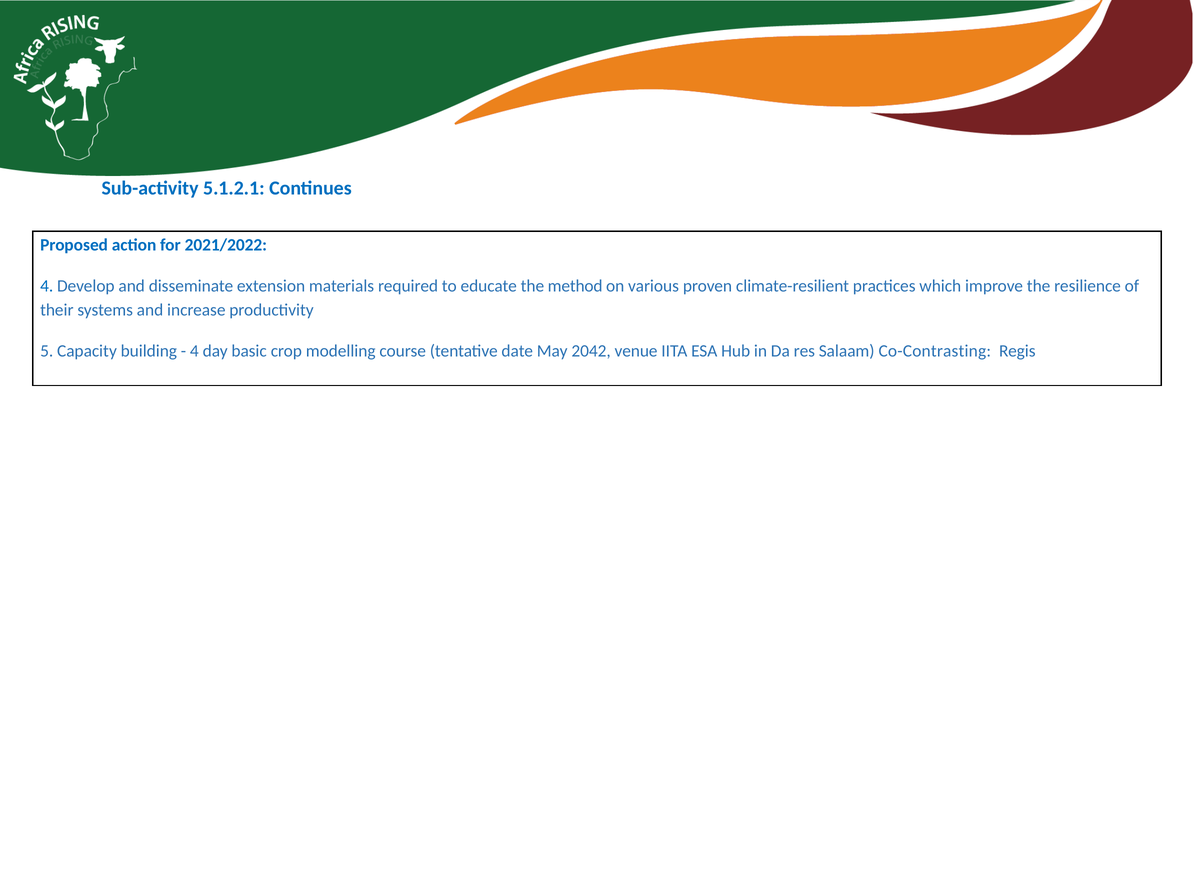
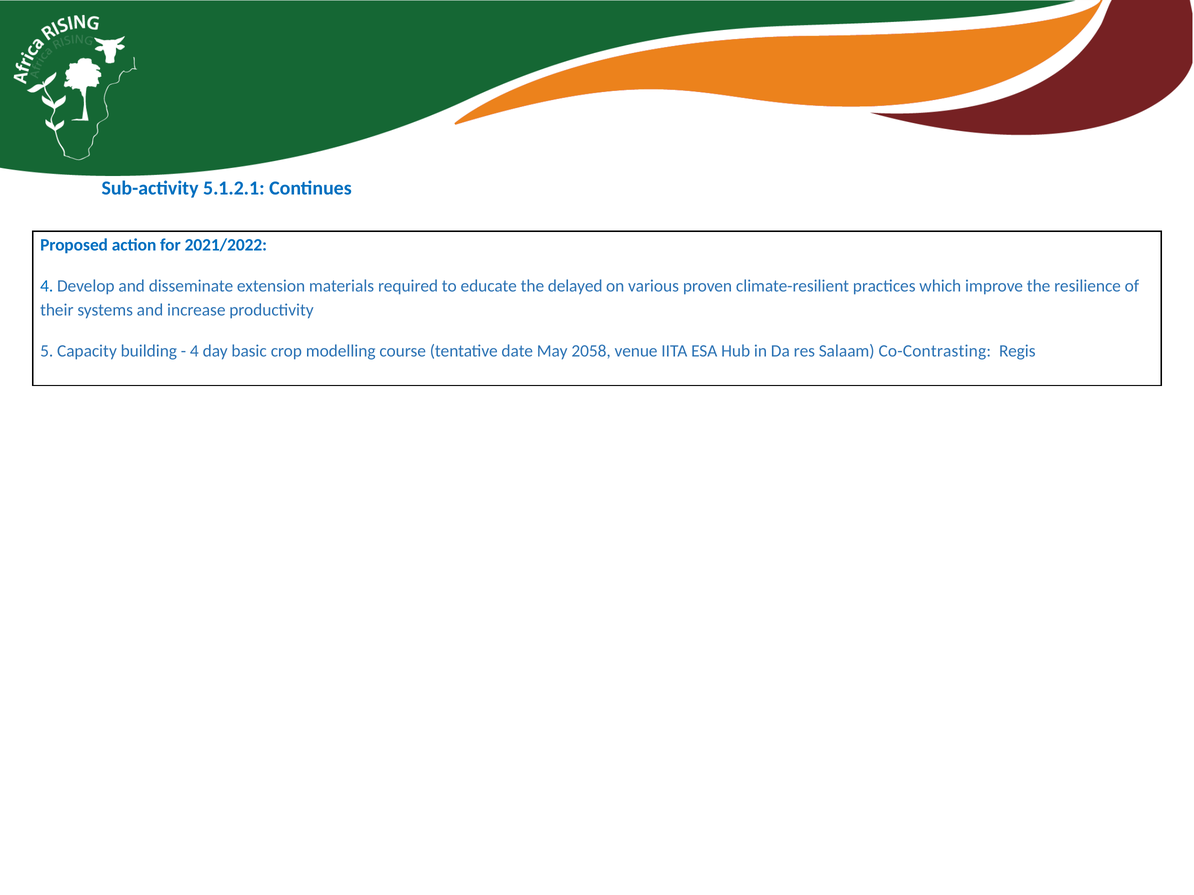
method: method -> delayed (575, 286)
2042: 2042 -> 2058 (591, 351)
